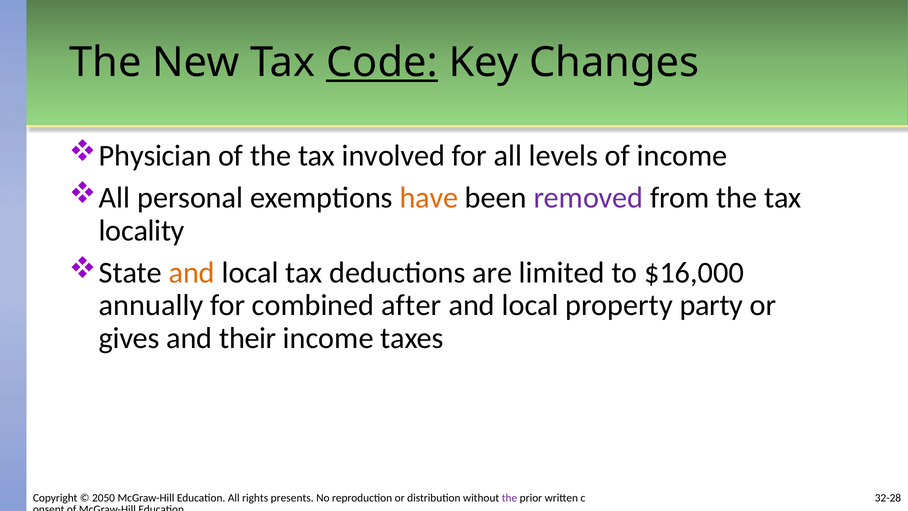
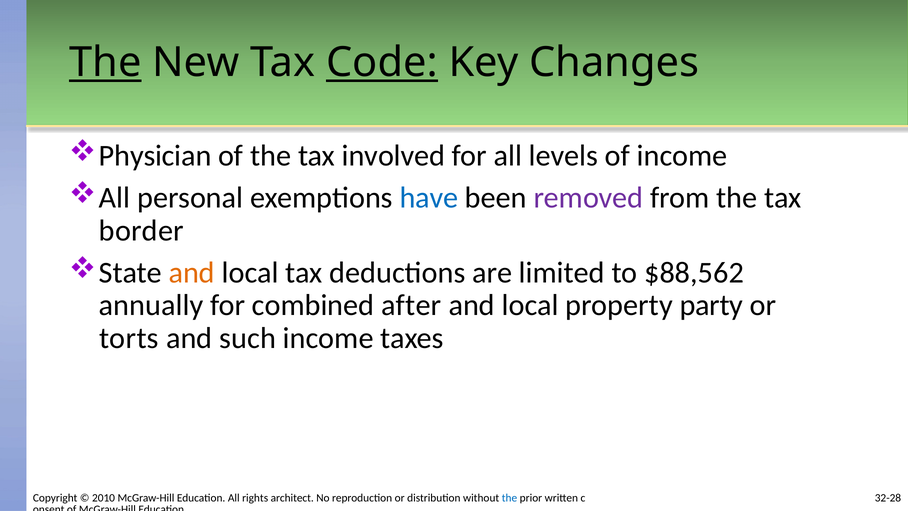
The underline: none -> present (105, 63)
have colour: orange -> blue (429, 198)
locality: locality -> border (141, 230)
$16,000: $16,000 -> $88,562 (694, 273)
gives: gives -> torts (129, 338)
their: their -> such (248, 338)
2050: 2050 -> 2010 (104, 498)
presents: presents -> architect (292, 498)
the colour: purple -> blue (510, 498)
